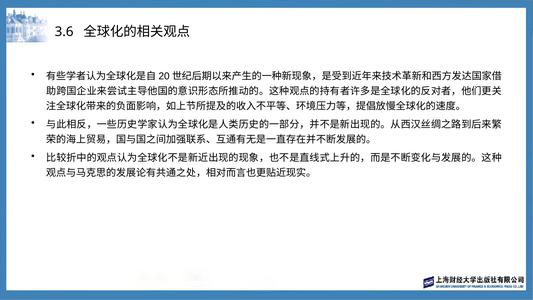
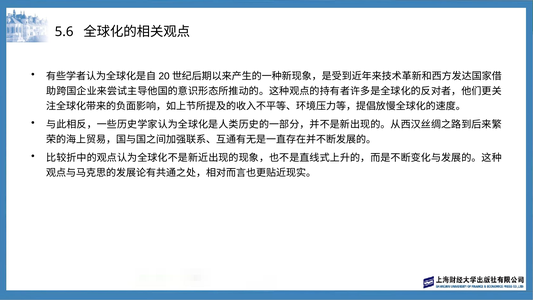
3.6: 3.6 -> 5.6 (64, 32)
